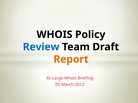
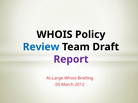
Report colour: orange -> purple (71, 60)
